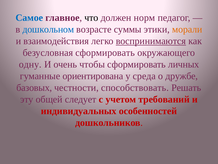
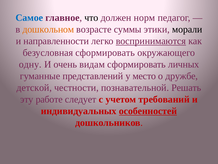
дошкольном colour: blue -> orange (48, 29)
морали colour: orange -> black (187, 29)
взаимодействия: взаимодействия -> направленности (56, 41)
чтобы: чтобы -> видам (92, 64)
ориентирована: ориентирована -> представлений (93, 76)
среда: среда -> место (144, 76)
базовых: базовых -> детской (34, 88)
способствовать: способствовать -> познавательной (135, 88)
общей: общей -> работе (49, 99)
особенностей underline: none -> present (148, 111)
